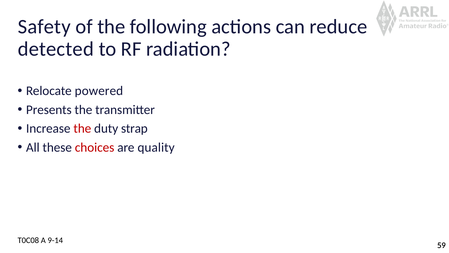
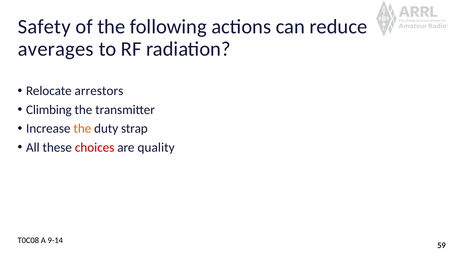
detected: detected -> averages (56, 49)
powered: powered -> arrestors (99, 91)
Presents: Presents -> Climbing (49, 110)
the colour: red -> orange (82, 128)
